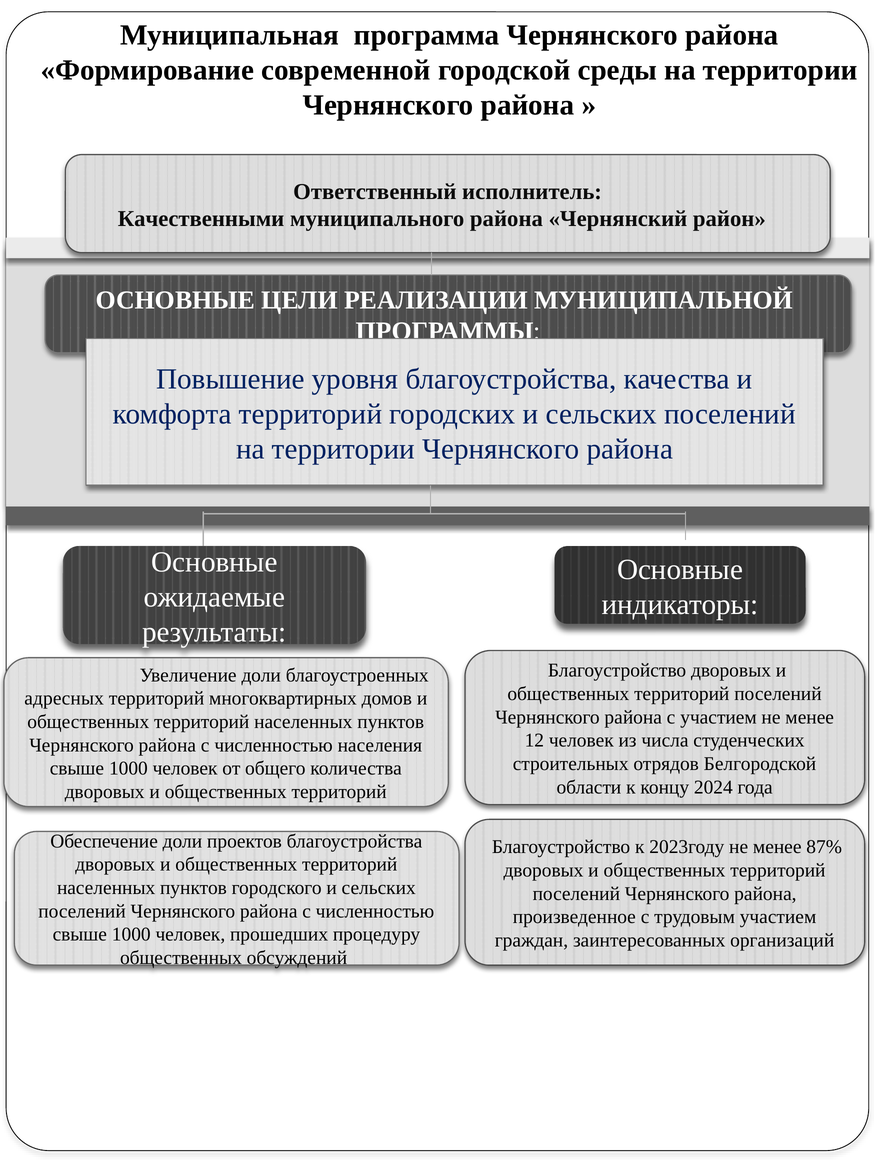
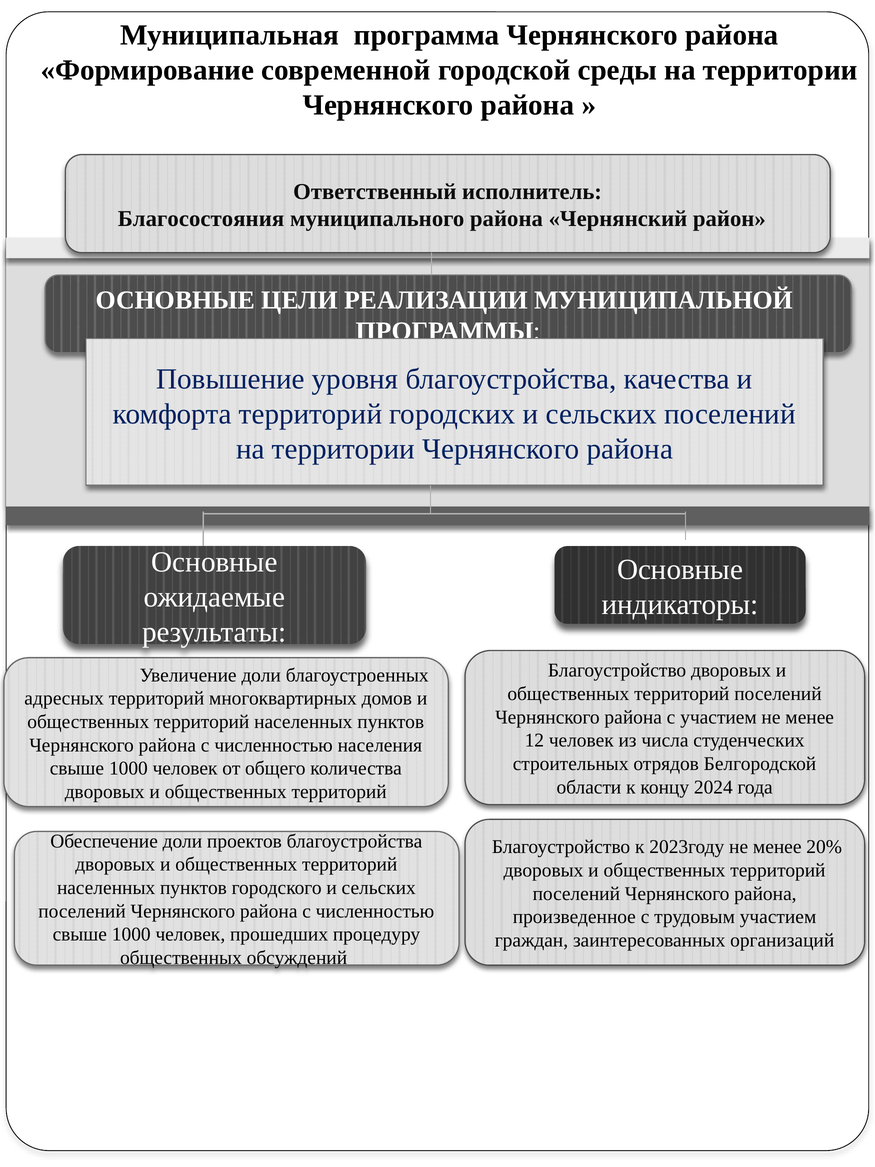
Качественными: Качественными -> Благосостояния (201, 219)
87%: 87% -> 20% (824, 847)
